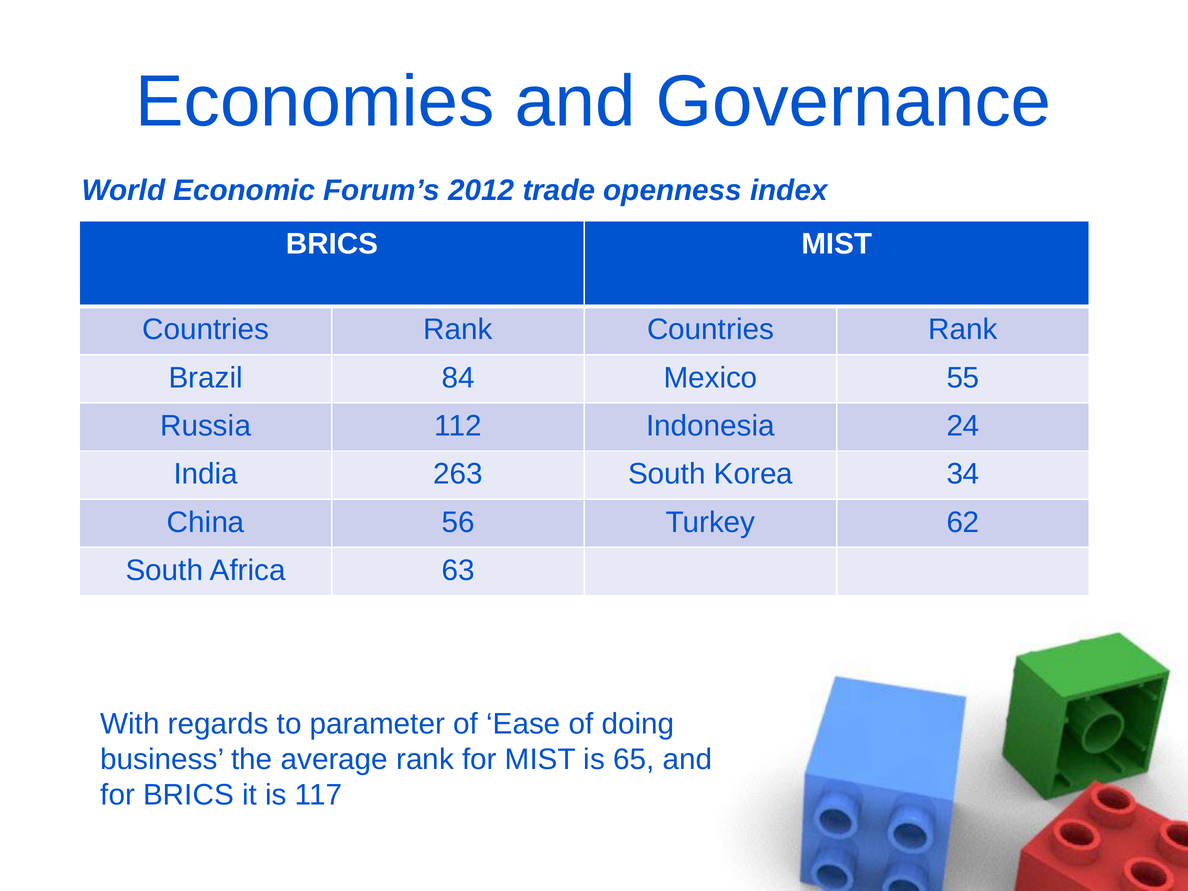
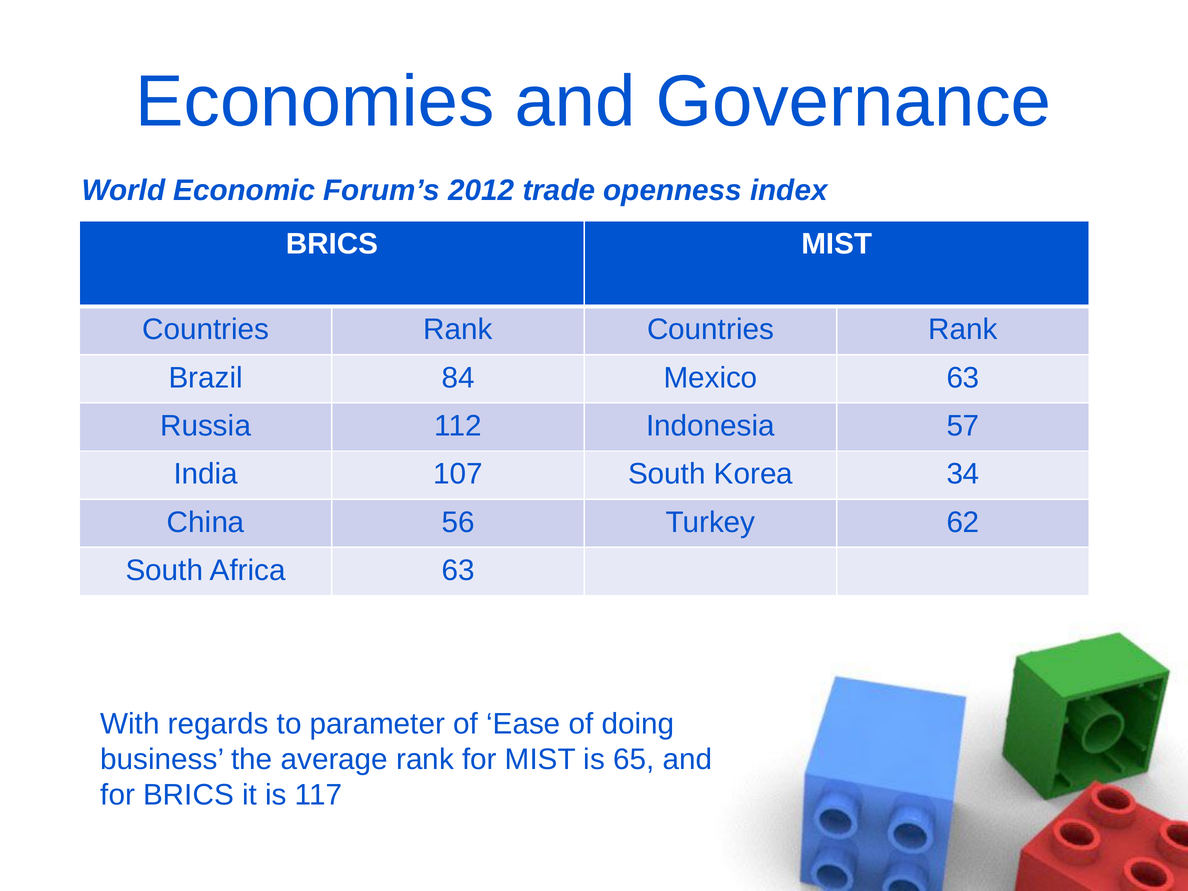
Mexico 55: 55 -> 63 (963, 378)
24: 24 -> 57 (963, 426)
263: 263 -> 107 (458, 474)
